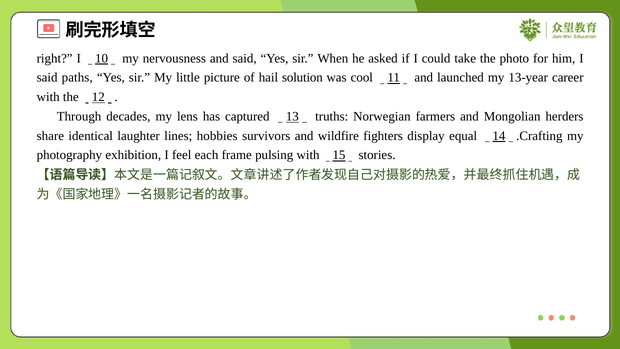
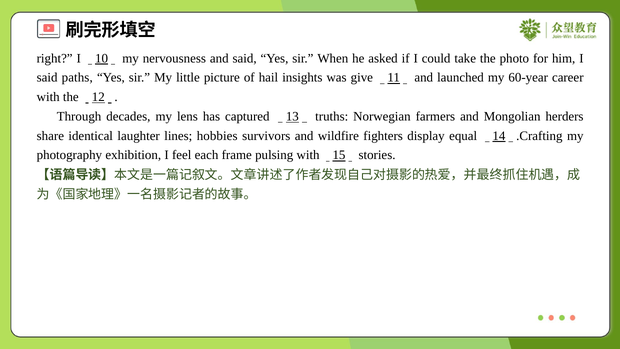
solution: solution -> insights (302, 78)
cool: cool -> give (362, 78)
13-year: 13-year -> 60-year (528, 78)
